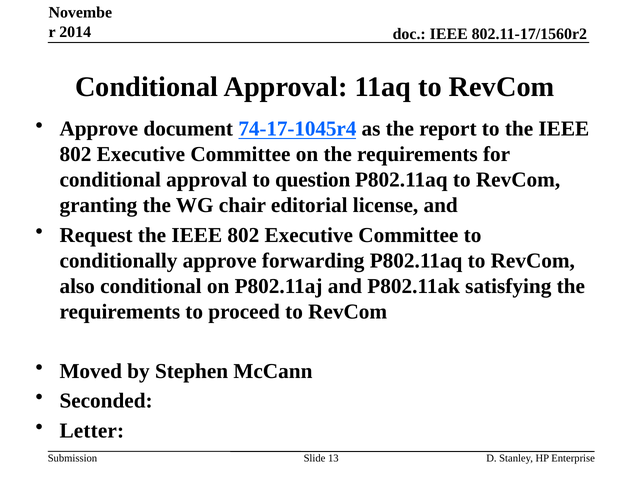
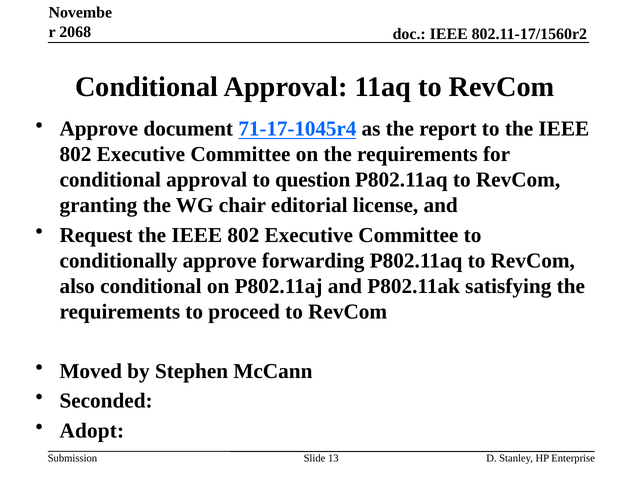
2014: 2014 -> 2068 (75, 32)
74-17-1045r4: 74-17-1045r4 -> 71-17-1045r4 (297, 129)
Letter: Letter -> Adopt (92, 430)
